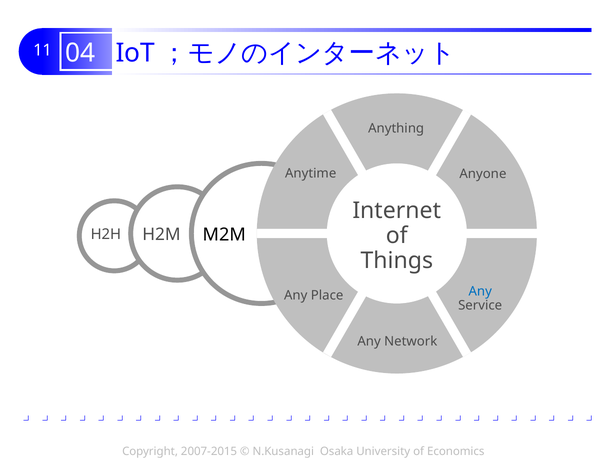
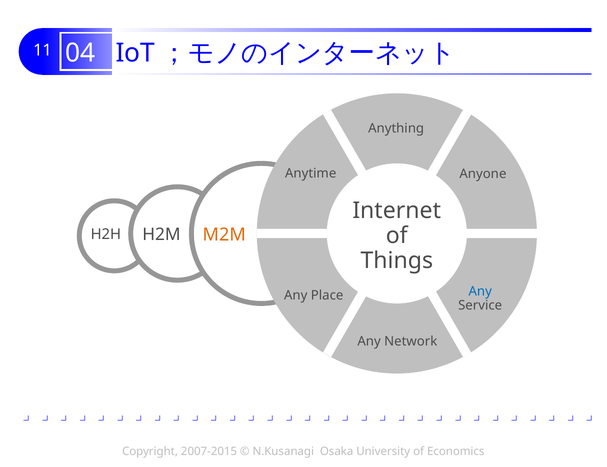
M2M colour: black -> orange (224, 235)
